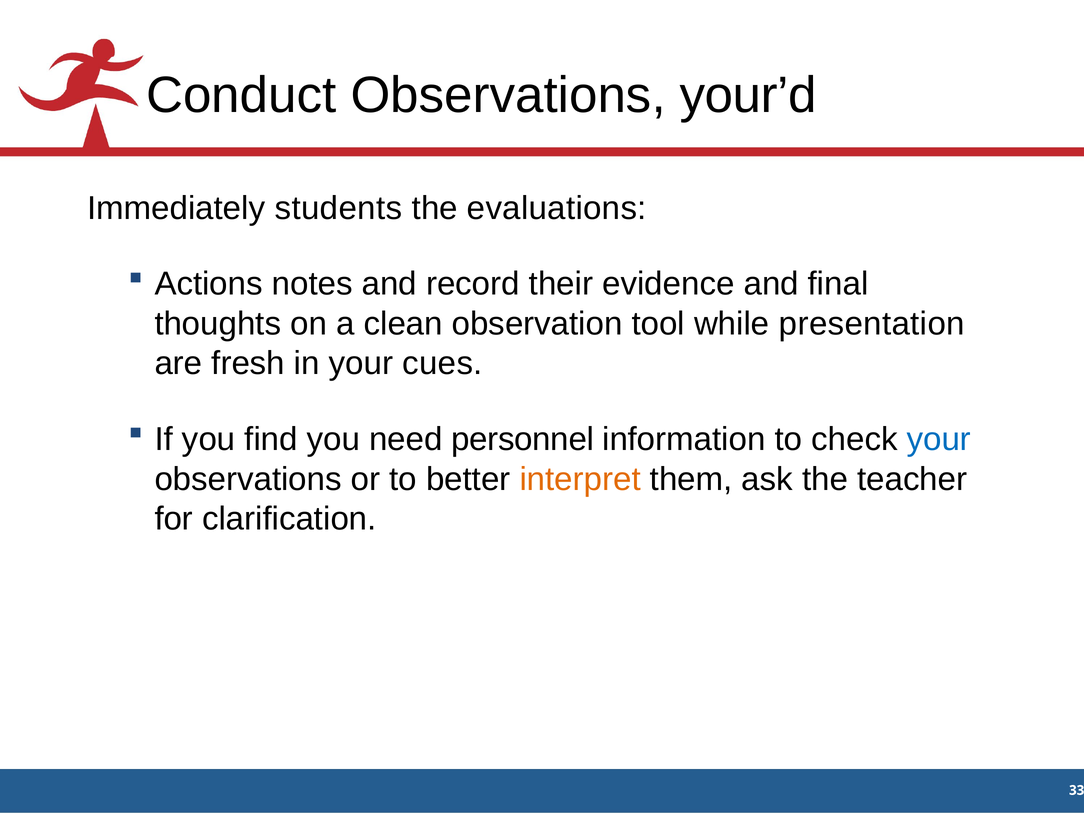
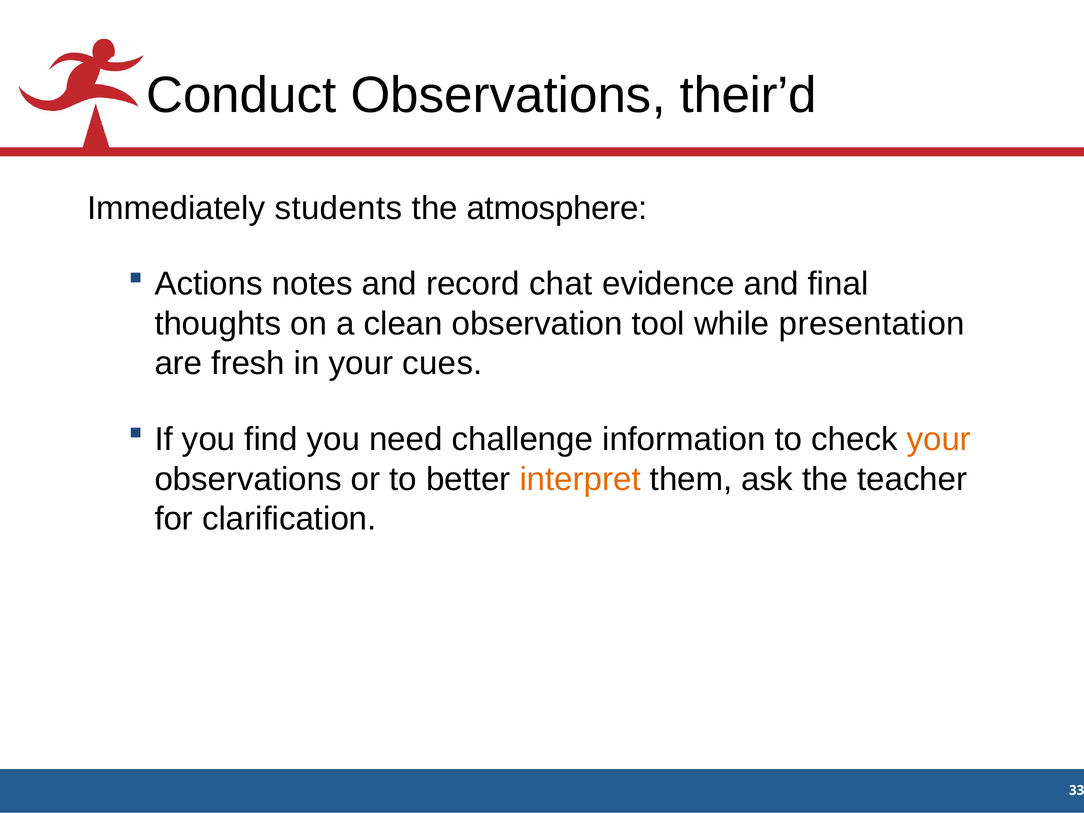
your’d: your’d -> their’d (748, 95)
evaluations: evaluations -> atmosphere (557, 208)
their: their -> chat (561, 284)
personnel: personnel -> challenge (522, 439)
your colour: blue -> orange (939, 439)
